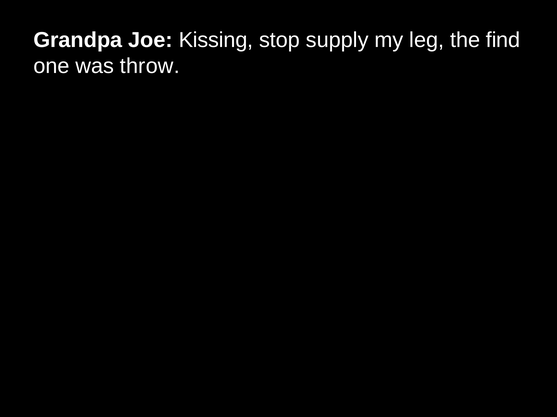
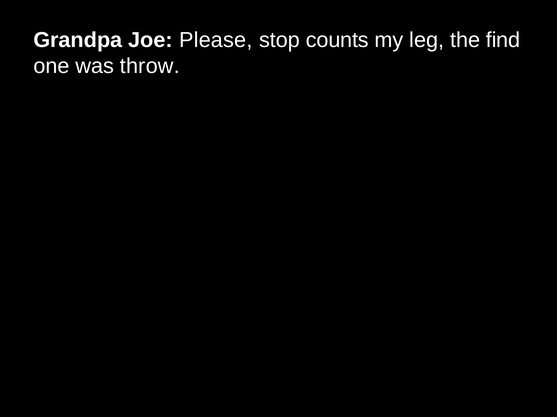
Kissing: Kissing -> Please (216, 40)
supply: supply -> counts (337, 40)
